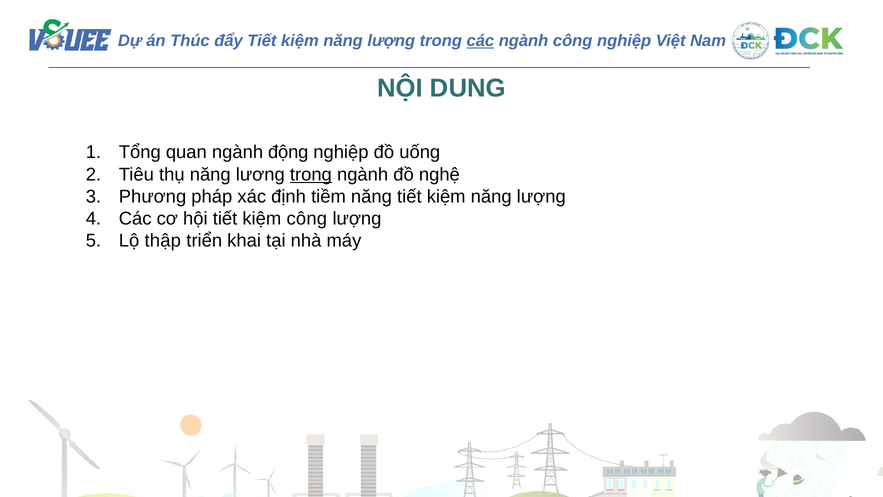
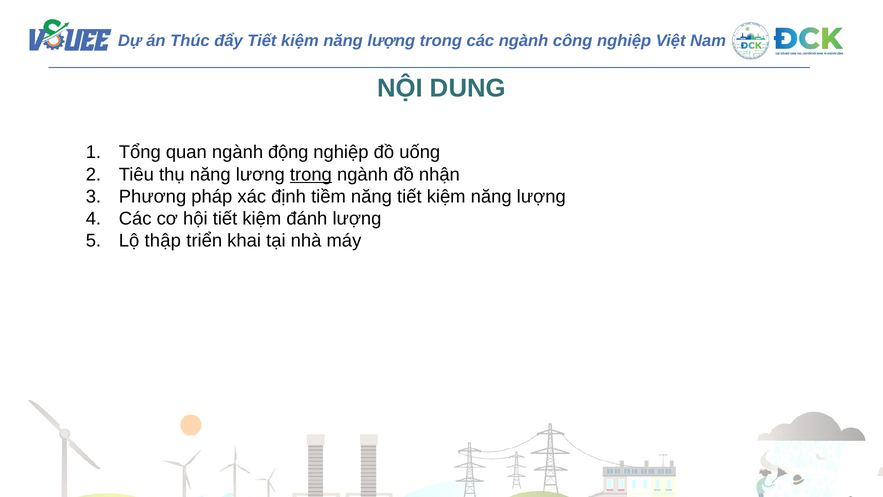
các underline: present -> none (480, 41)
nghệ: nghệ -> nhận (439, 174)
kiệm công: công -> đánh (307, 218)
